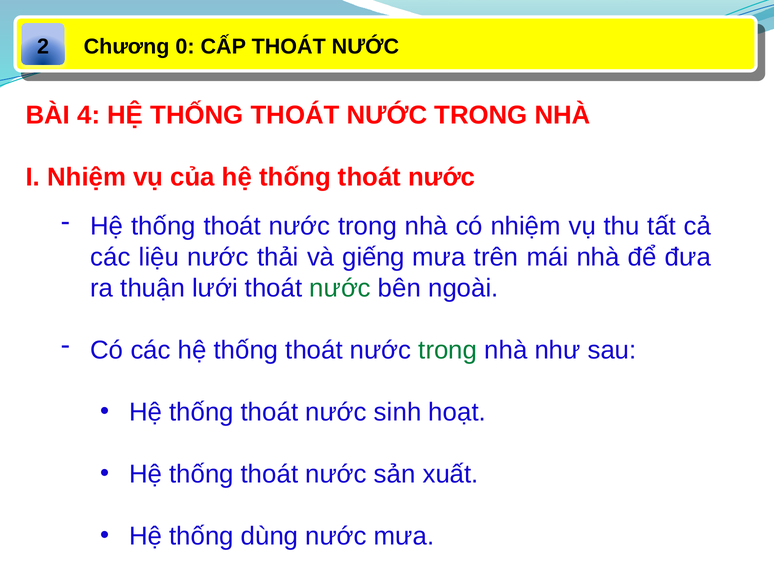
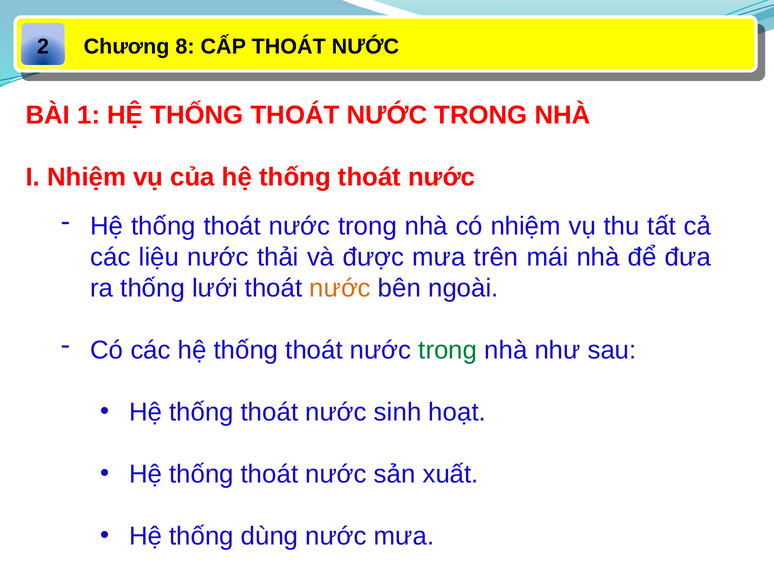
0: 0 -> 8 (185, 46)
4: 4 -> 1 (89, 115)
giếng: giếng -> được (373, 257)
ra thuận: thuận -> thống (153, 288)
nước colour: green -> orange (340, 288)
